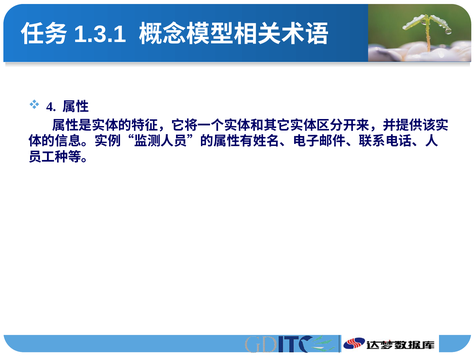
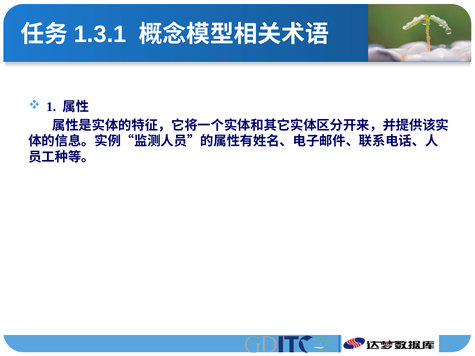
4: 4 -> 1 (51, 107)
